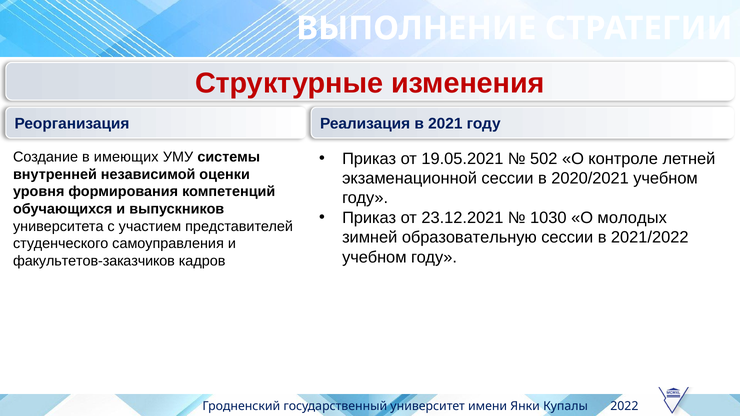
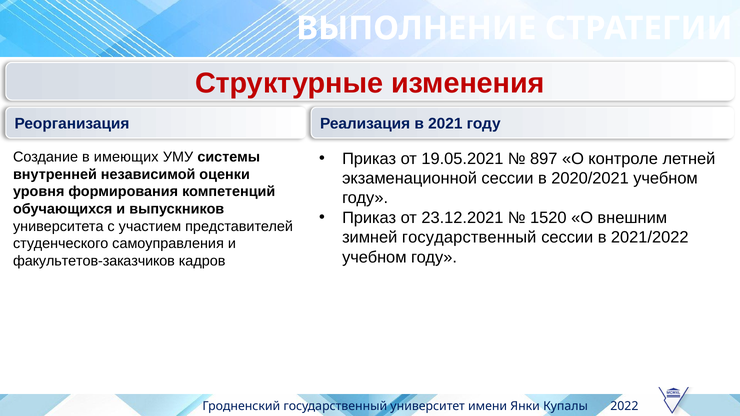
502: 502 -> 897 (544, 159)
1030: 1030 -> 1520 (548, 218)
молодых: молодых -> внешним (632, 218)
зимней образовательную: образовательную -> государственный (469, 238)
